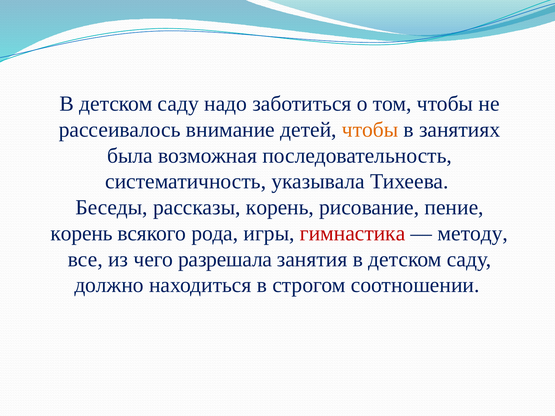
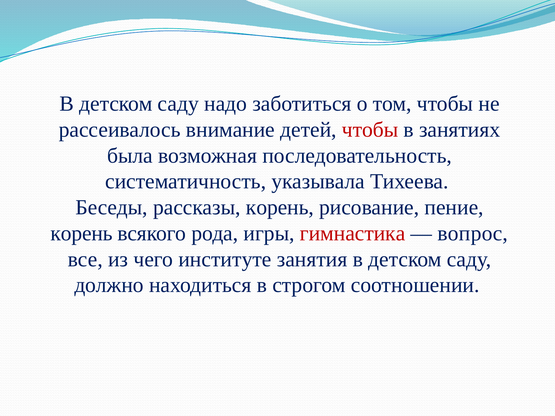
чтобы colour: orange -> red (370, 130)
методу: методу -> вопрос (473, 233)
разрешала: разрешала -> институте (225, 259)
